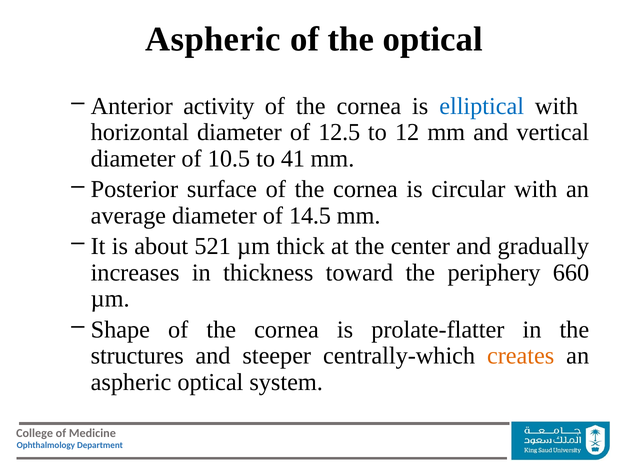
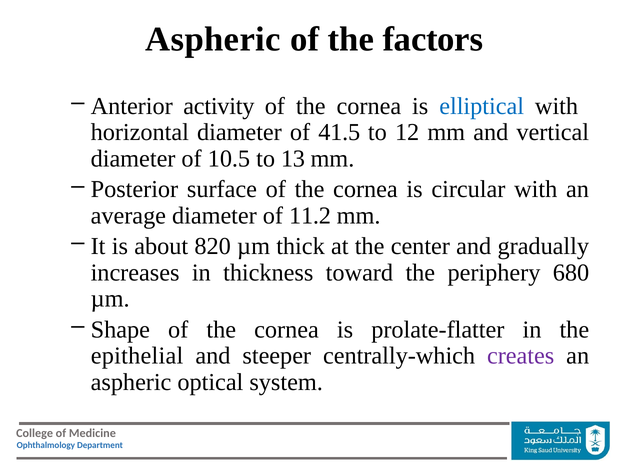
the optical: optical -> factors (433, 39)
12.5: 12.5 -> 41.5 (339, 132)
41: 41 -> 13 (293, 159)
14.5: 14.5 -> 11.2 (310, 216)
521: 521 -> 820 (213, 246)
660: 660 -> 680 (571, 272)
structures: structures -> epithelial (137, 356)
creates colour: orange -> purple (521, 356)
